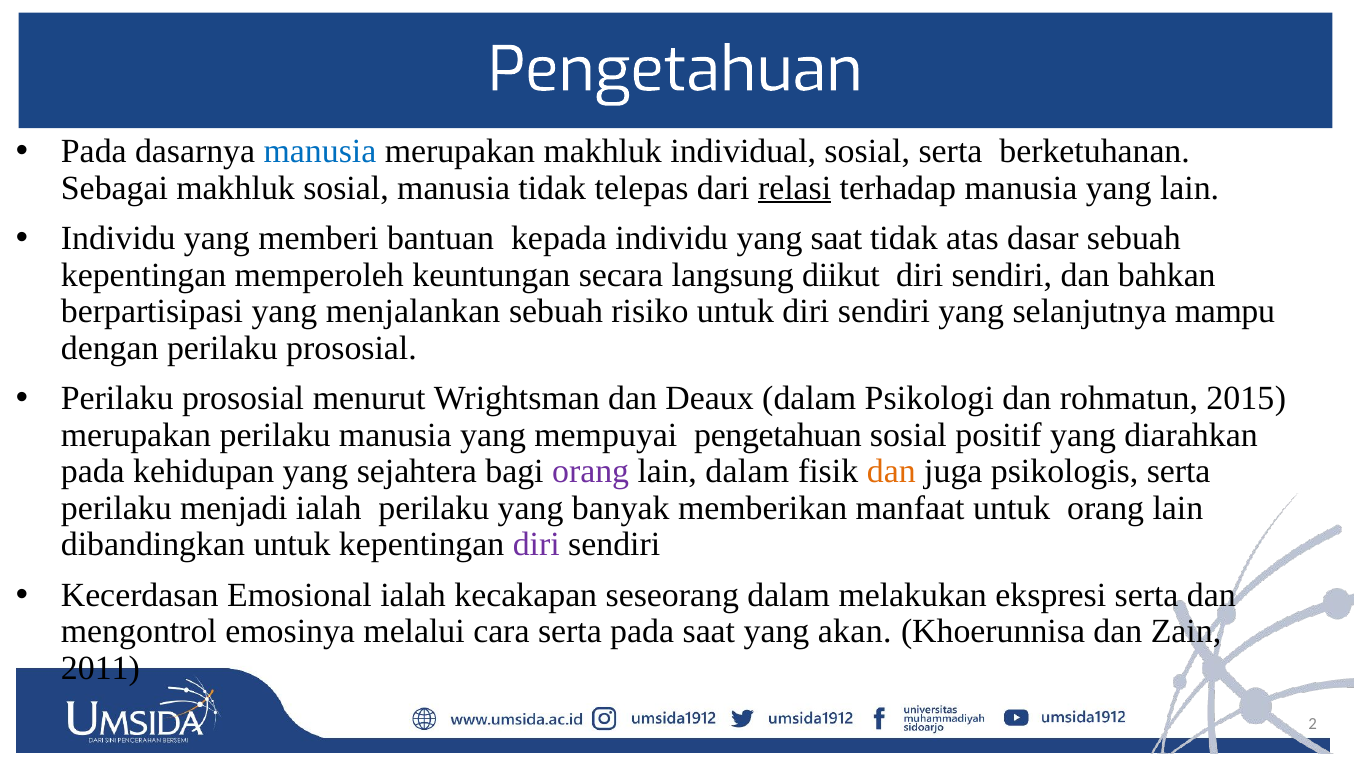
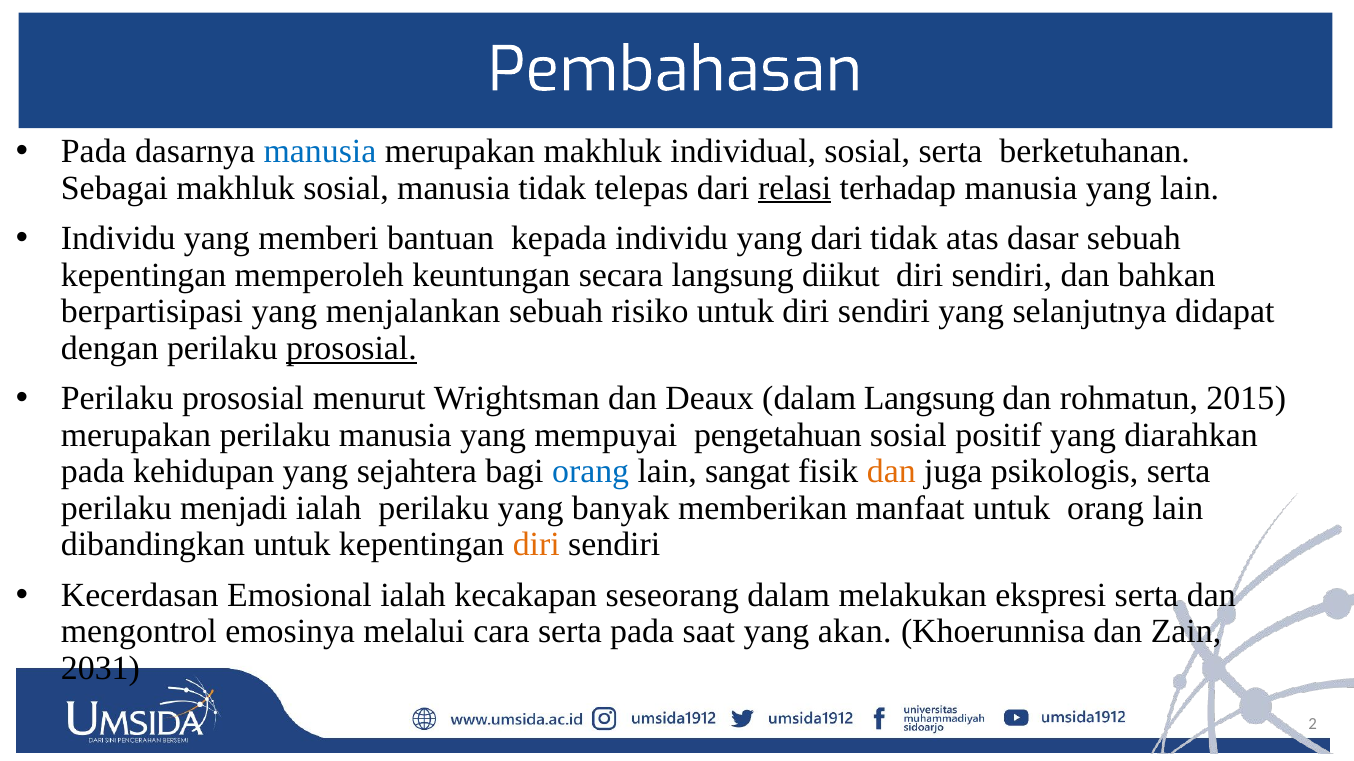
Pengetahuan: Pengetahuan -> Pembahasan (675, 70)
yang saat: saat -> dari (836, 239)
mampu: mampu -> didapat (1225, 312)
prososial underline: none -> present (352, 348)
dalam Psikologi: Psikologi -> Langsung (929, 399)
orang colour: purple -> blue (591, 472)
lain dalam: dalam -> sangat (748, 472)
diri colour: purple -> orange (536, 545)
2011: 2011 -> 2031 (100, 669)
